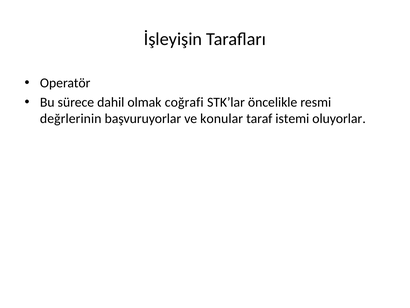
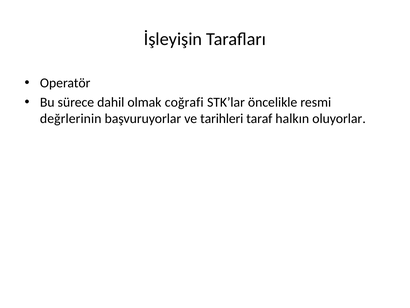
konular: konular -> tarihleri (222, 118)
istemi: istemi -> halkın (292, 118)
